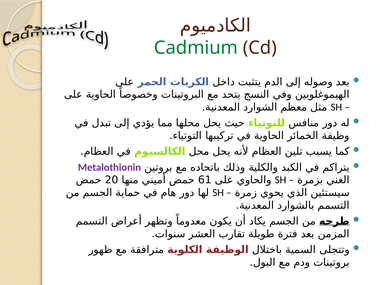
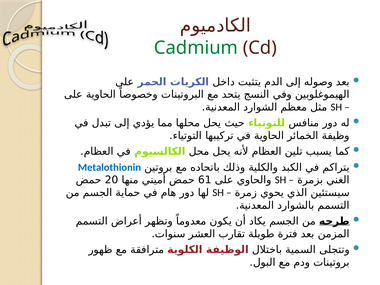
Metalothionin colour: purple -> blue (109, 167)
